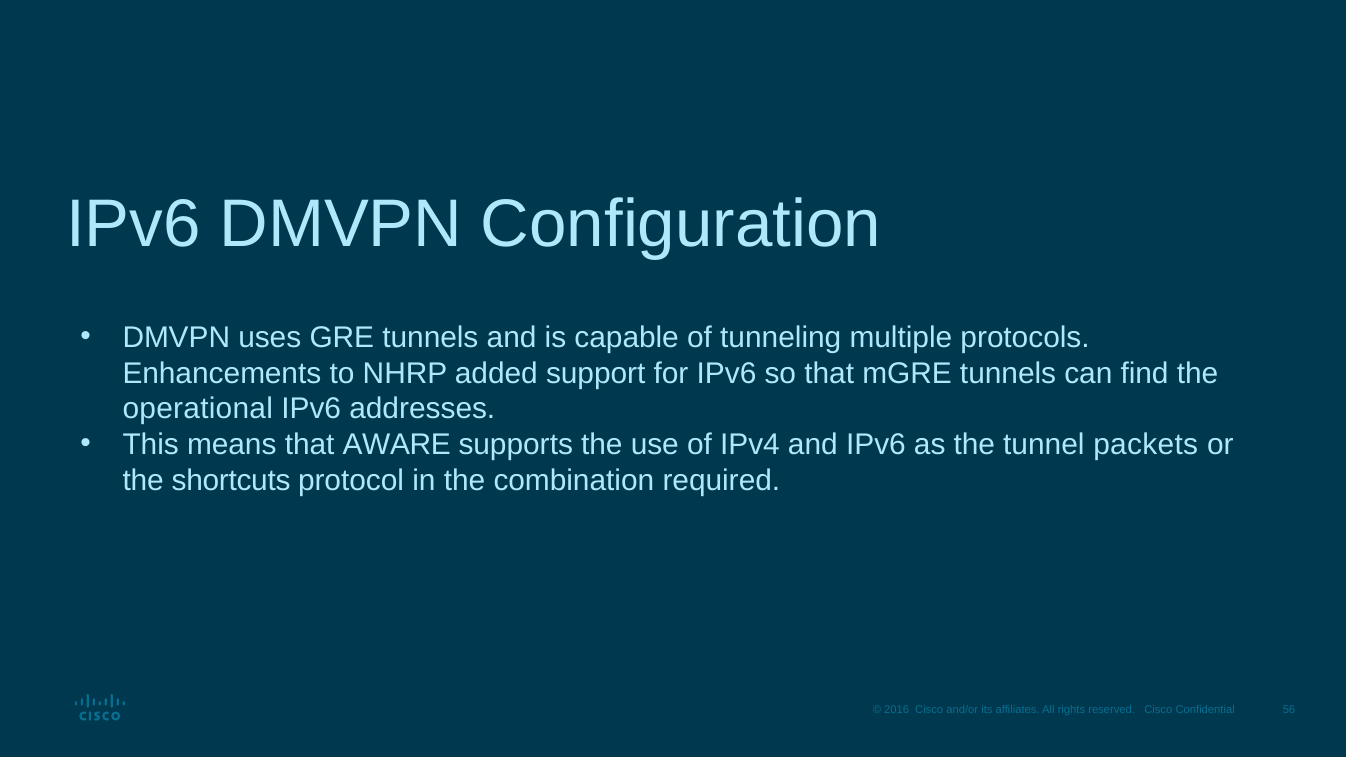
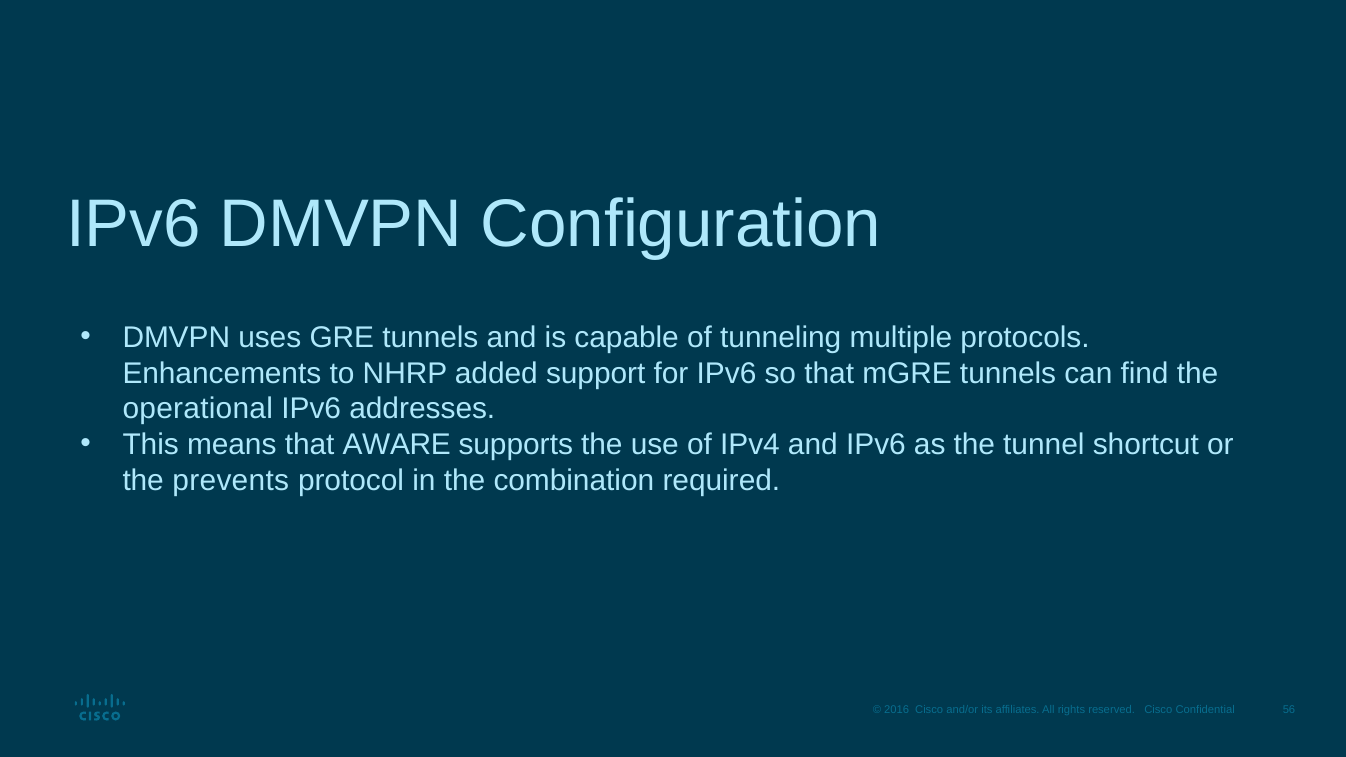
packets: packets -> shortcut (1146, 445)
shortcuts: shortcuts -> prevents (231, 481)
